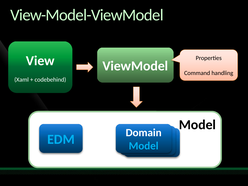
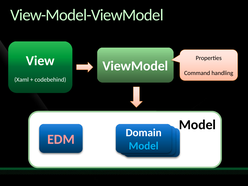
EDM colour: light blue -> pink (61, 139)
